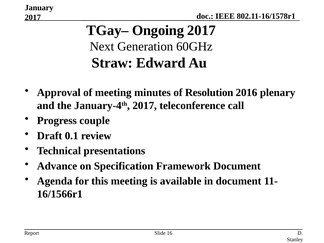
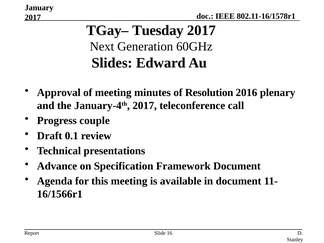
Ongoing: Ongoing -> Tuesday (158, 30)
Straw: Straw -> Slides (112, 63)
